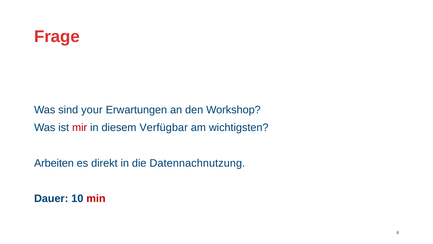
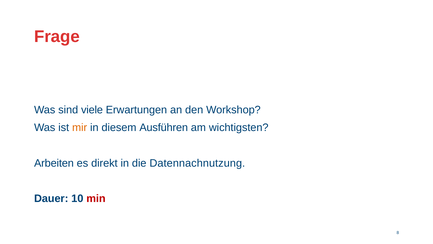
your: your -> viele (92, 110)
mir colour: red -> orange (80, 127)
Verfügbar: Verfügbar -> Ausführen (164, 127)
